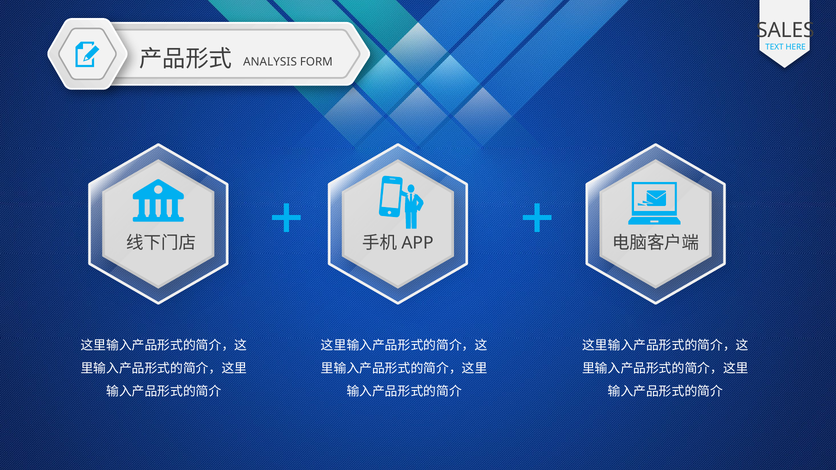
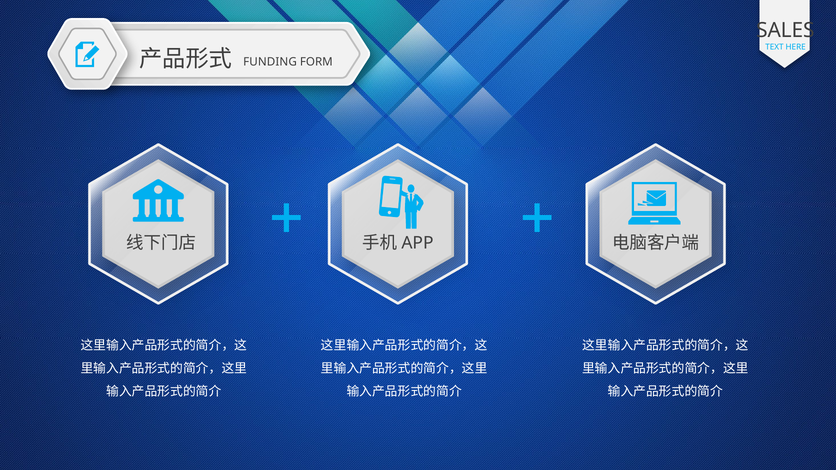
ANALYSIS: ANALYSIS -> FUNDING (270, 62)
